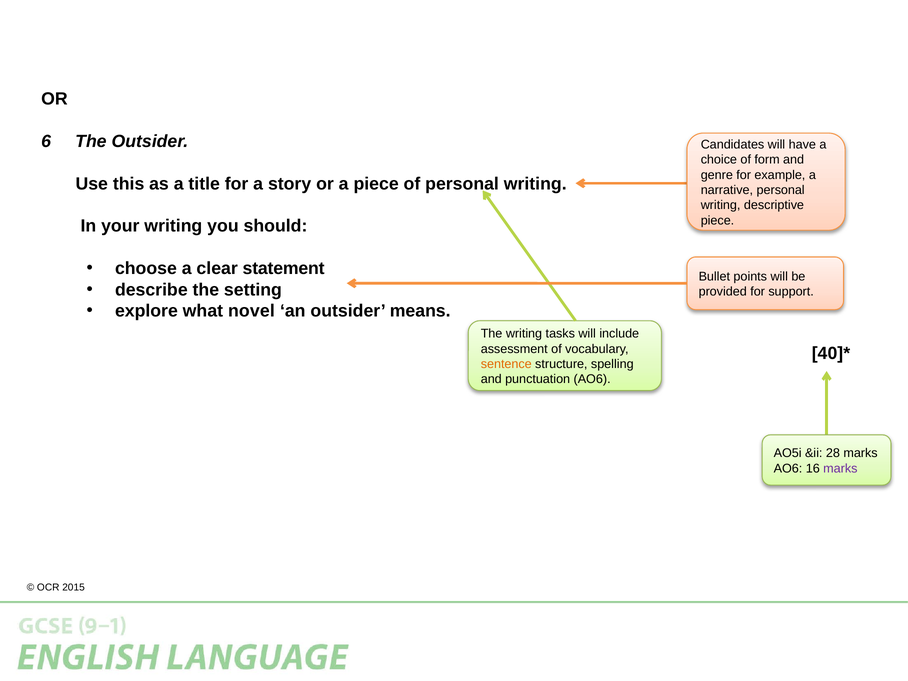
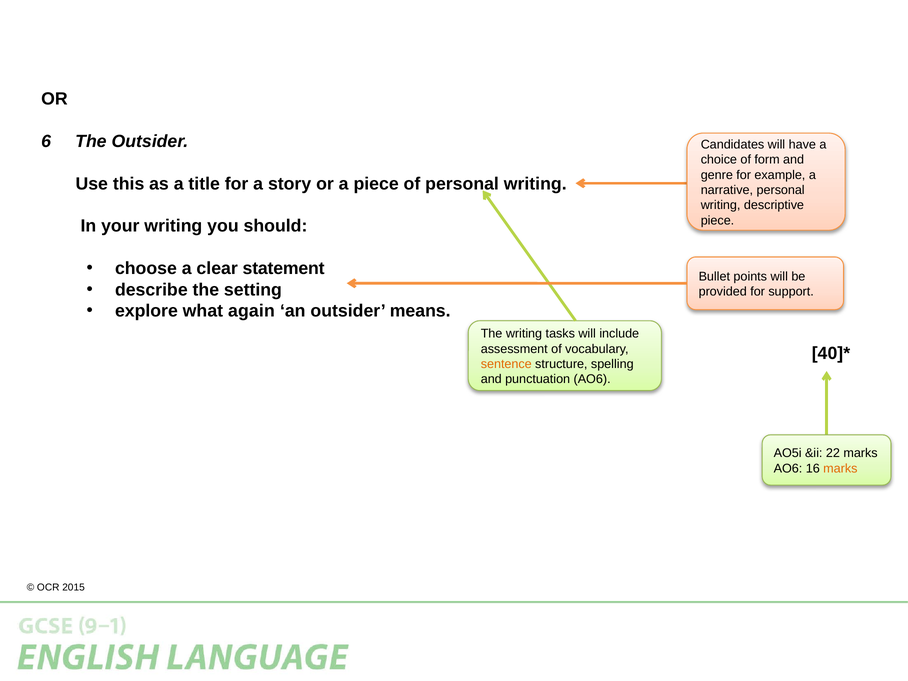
novel: novel -> again (251, 311)
28: 28 -> 22 (833, 453)
marks colour: purple -> orange (840, 468)
